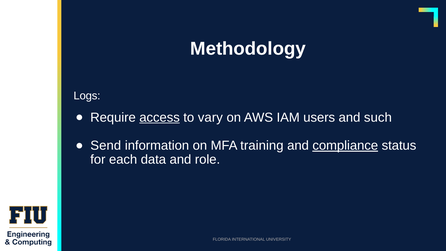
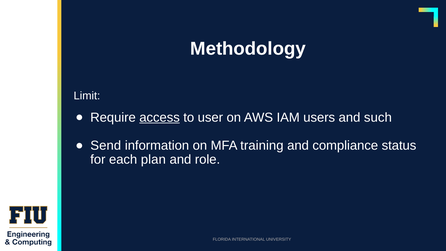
Logs: Logs -> Limit (87, 96)
vary: vary -> user (210, 117)
compliance underline: present -> none (345, 145)
data: data -> plan (153, 160)
